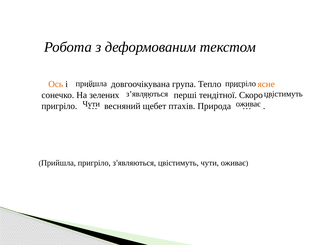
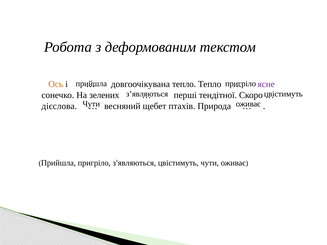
довгоочікувана група: група -> тепло (184, 84)
ясне colour: orange -> purple (266, 84)
пригріло: пригріло -> дієслова (59, 106)
